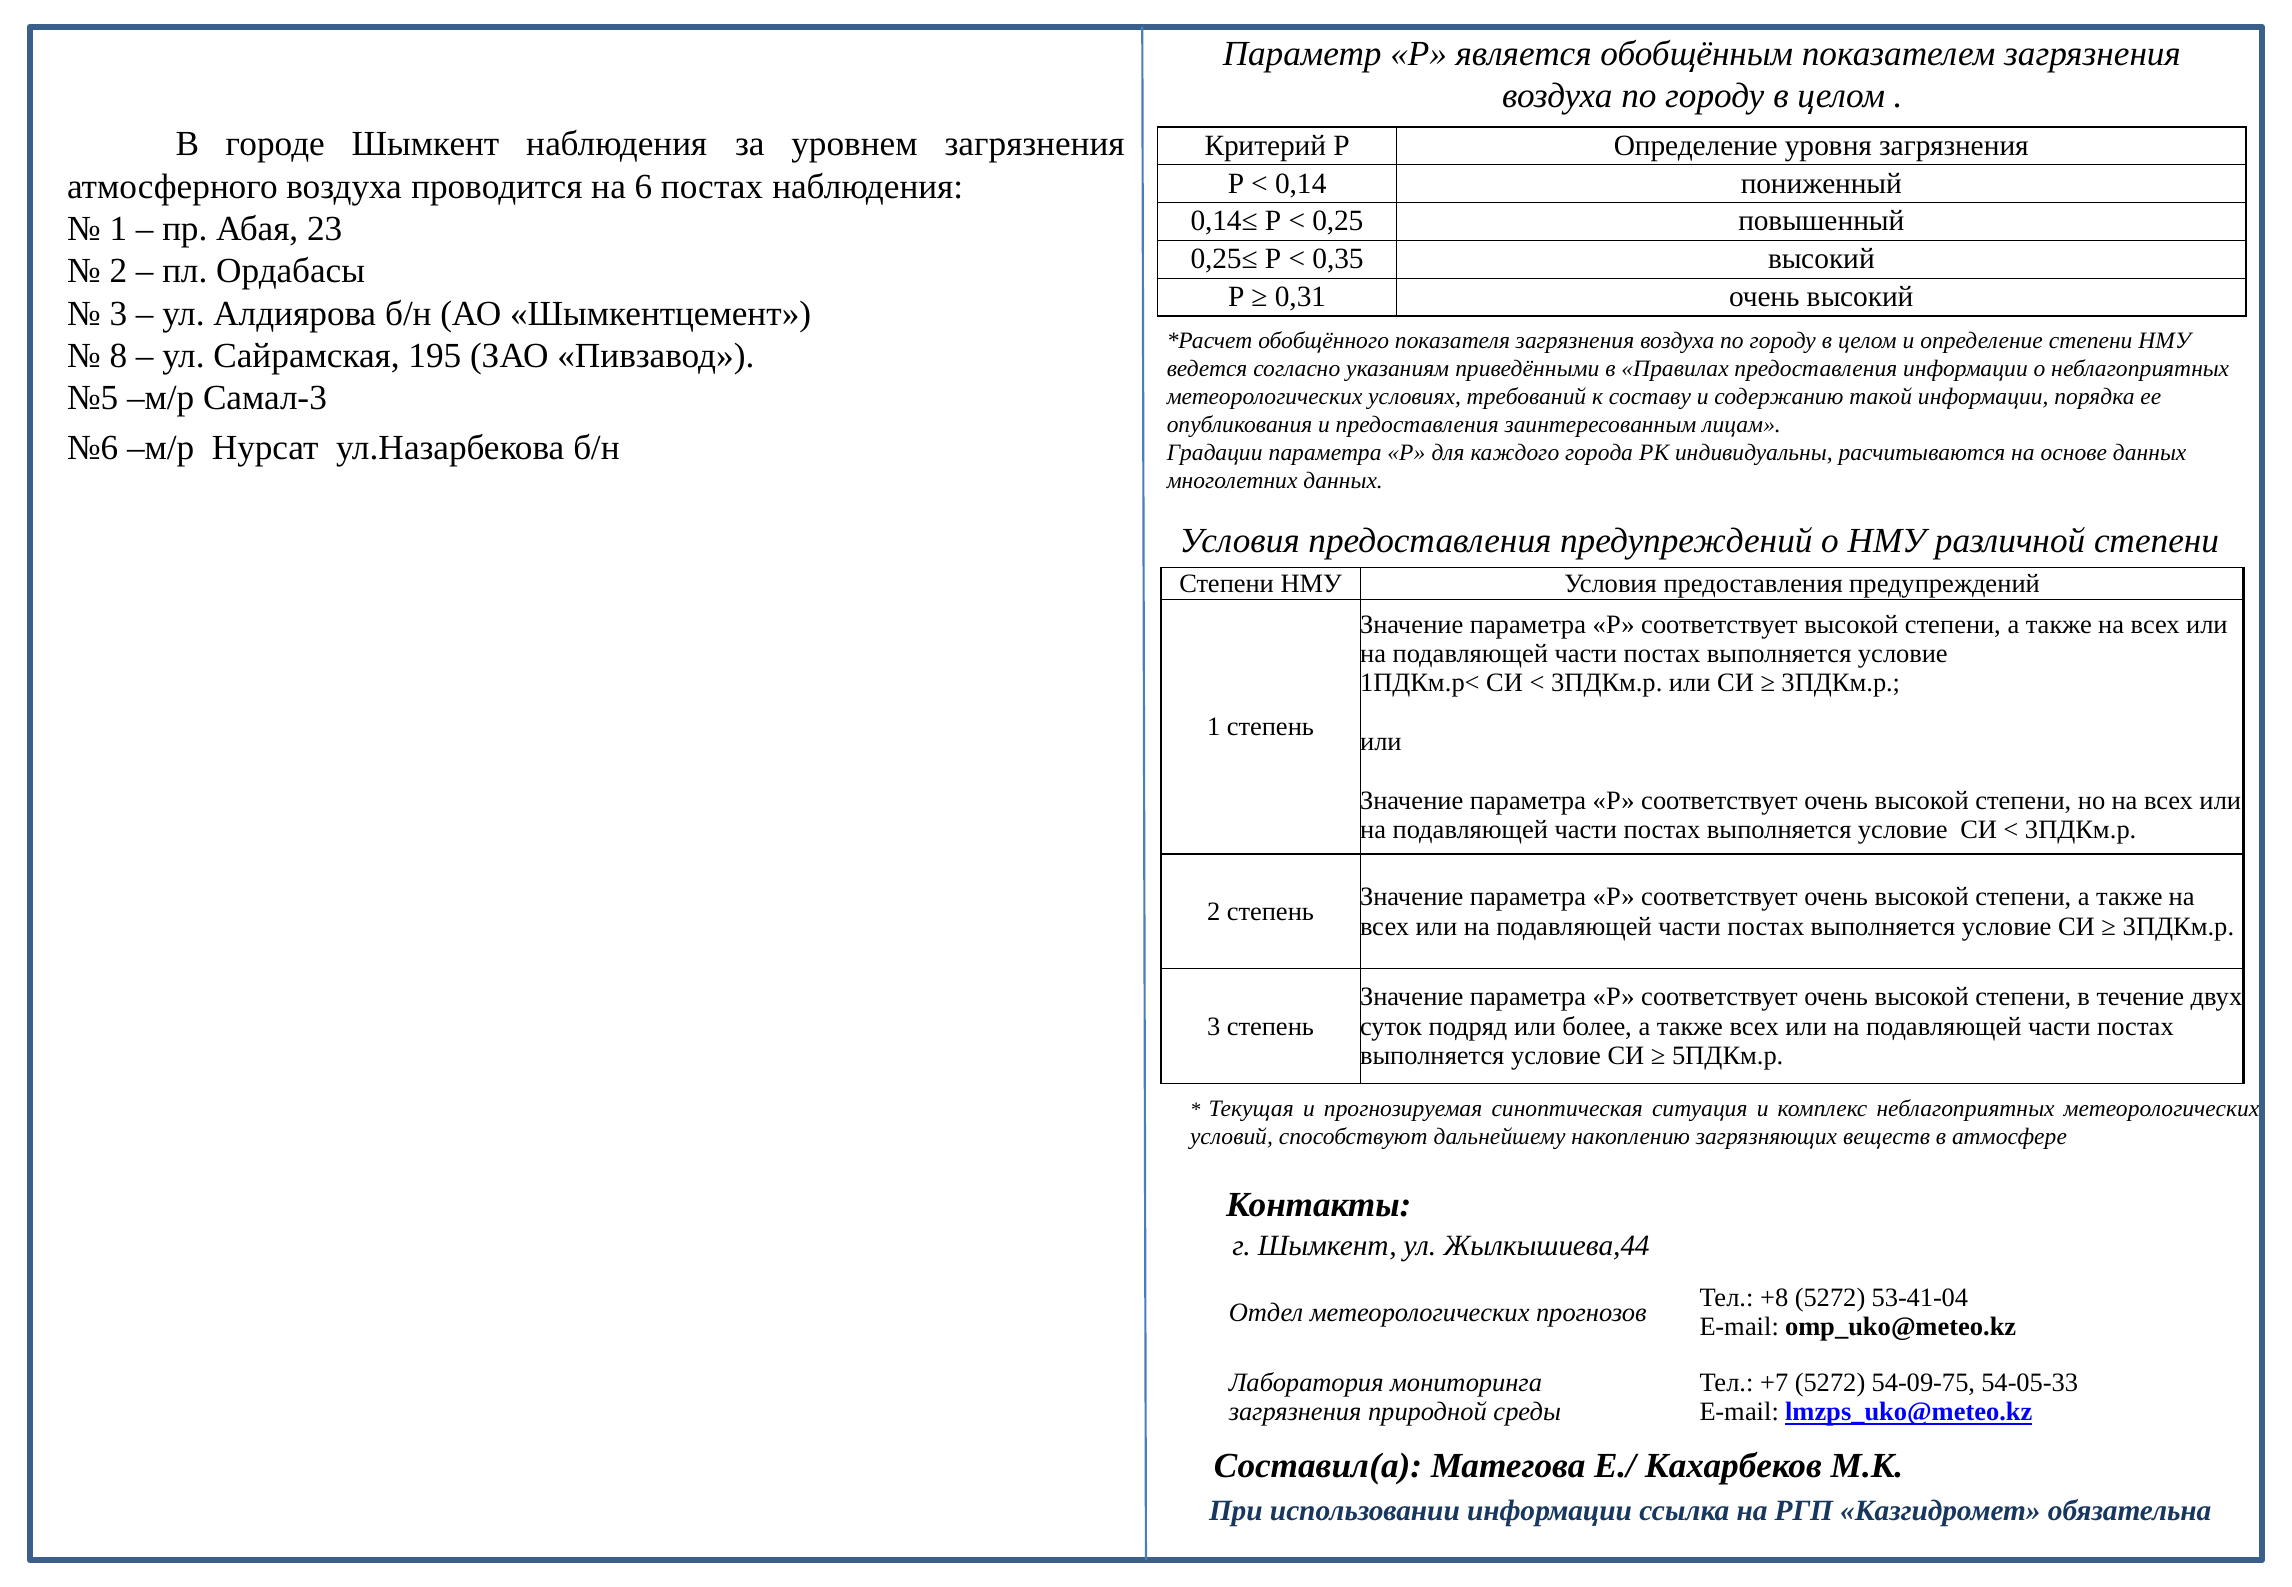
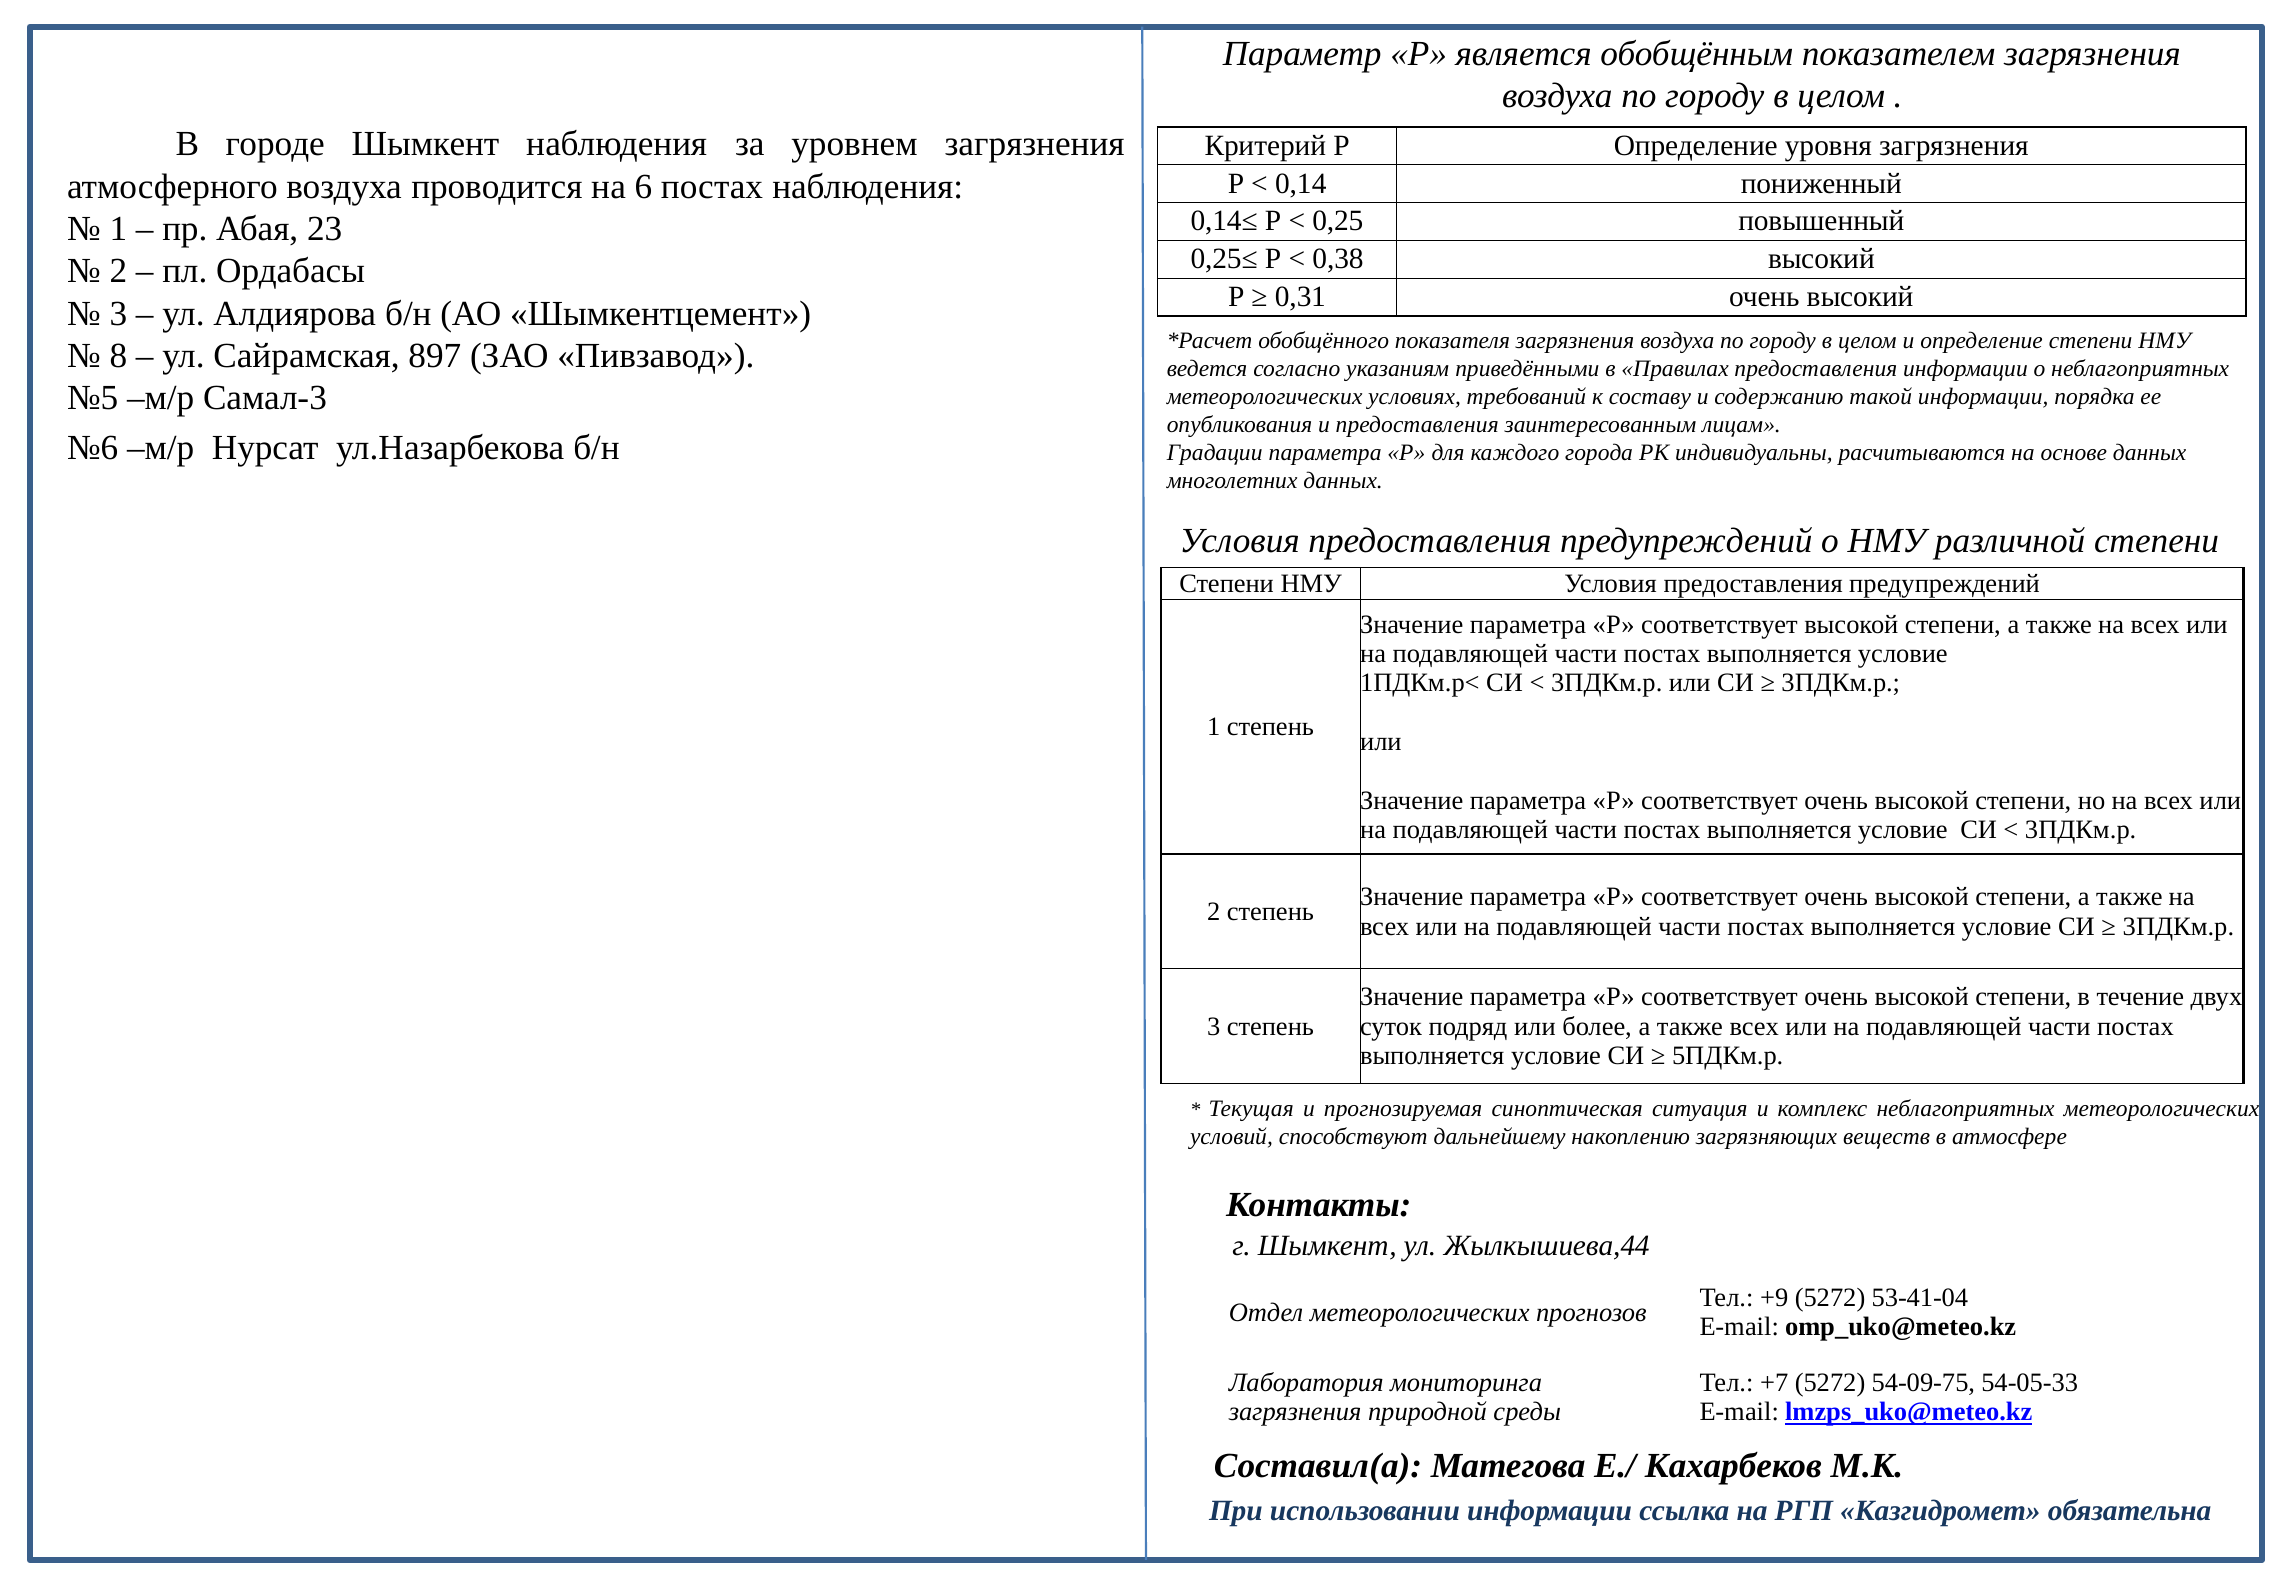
0,35: 0,35 -> 0,38 (1338, 259)
195: 195 -> 897 (435, 356)
+8: +8 -> +9 (1774, 1298)
